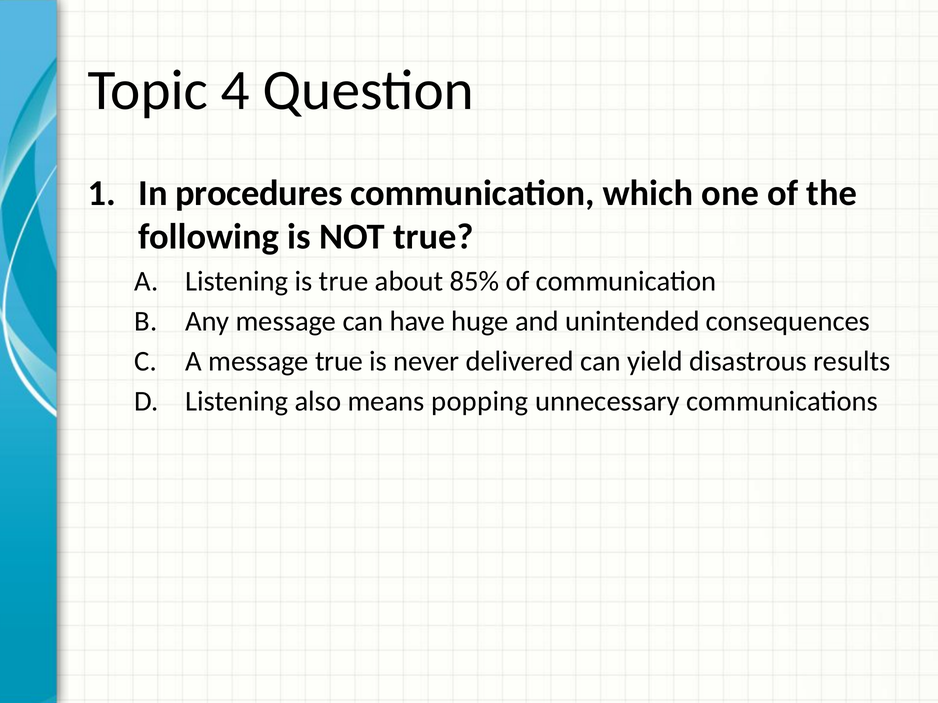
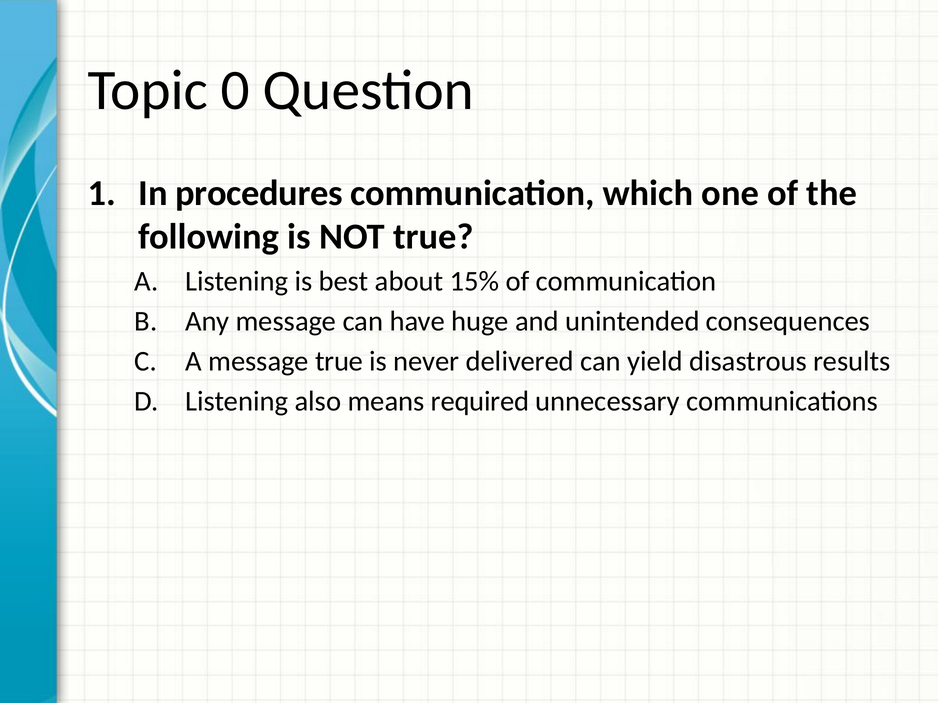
4: 4 -> 0 (235, 90)
is true: true -> best (344, 281)
85%: 85% -> 15% (474, 281)
popping: popping -> required (480, 402)
